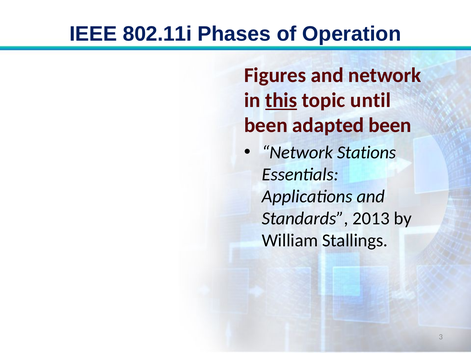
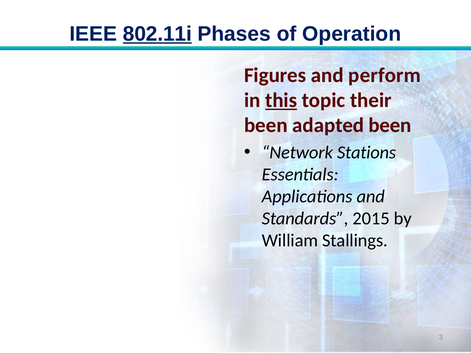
802.11i underline: none -> present (157, 34)
and network: network -> perform (385, 75)
until: until -> their (371, 100)
2013: 2013 -> 2015 (371, 218)
